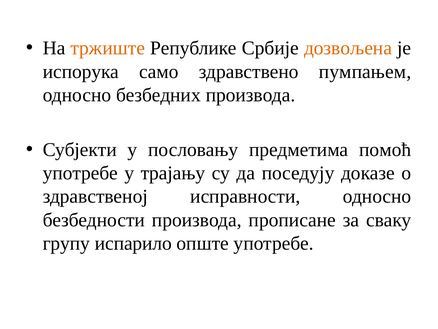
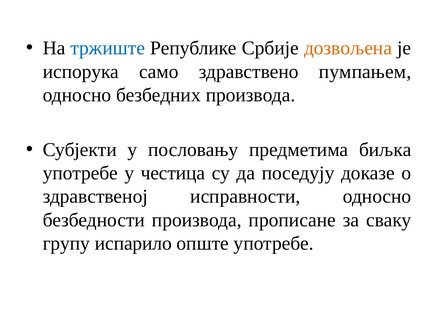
тржиште colour: orange -> blue (108, 48)
помоћ: помоћ -> биљка (385, 149)
трајању: трајању -> честица (173, 173)
